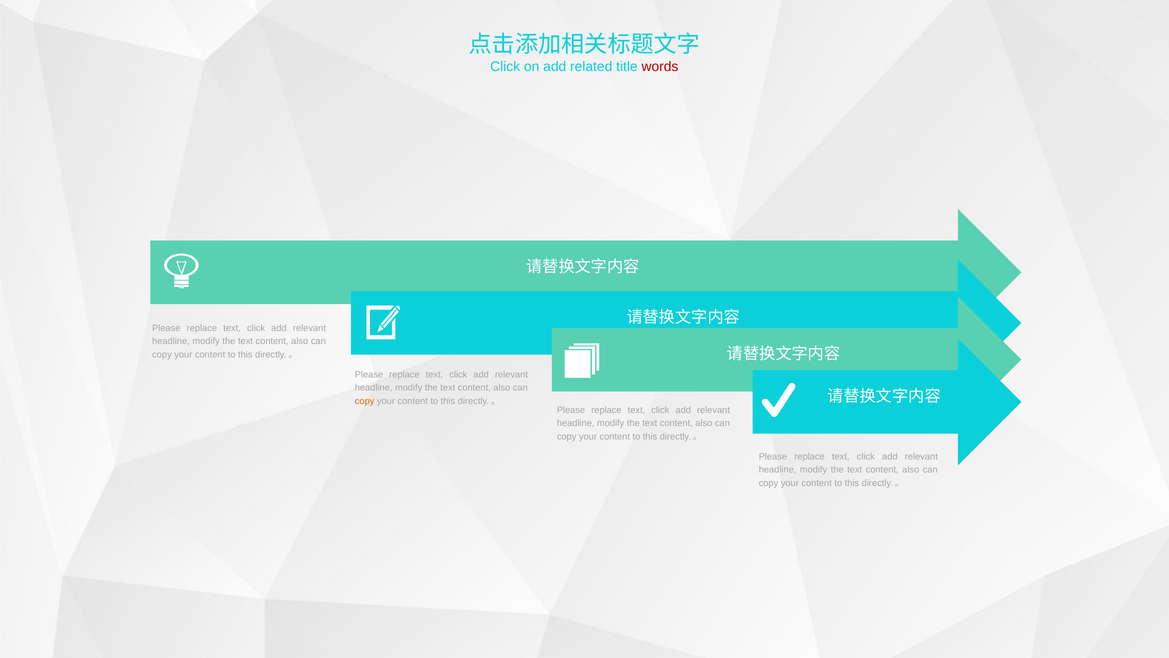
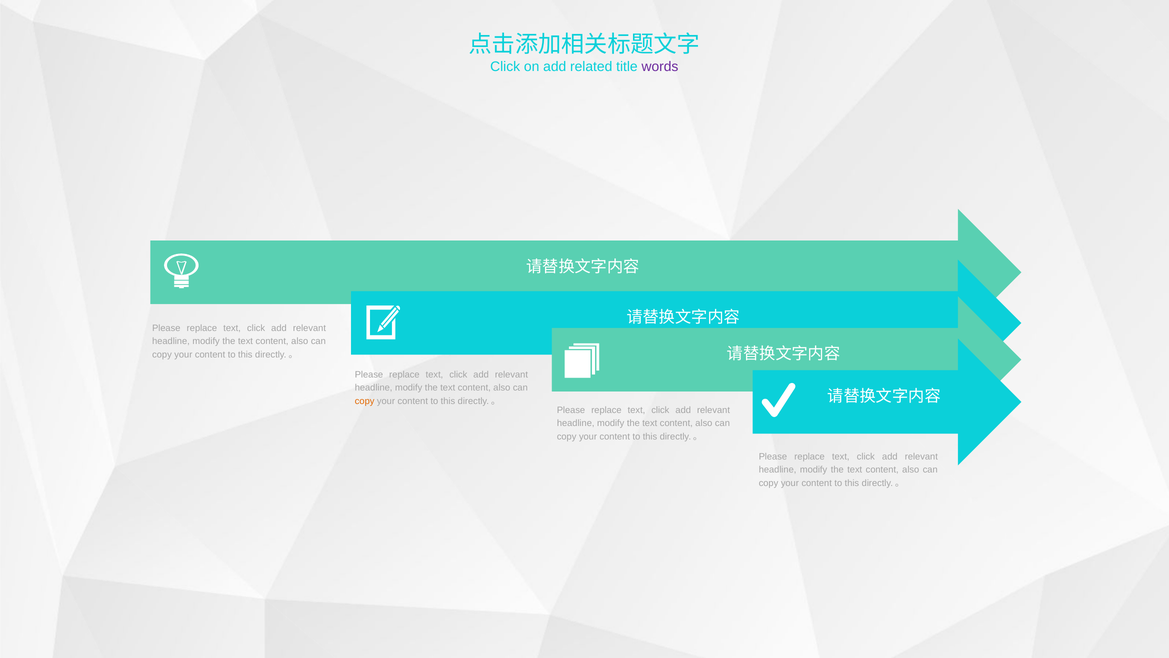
words colour: red -> purple (660, 67)
